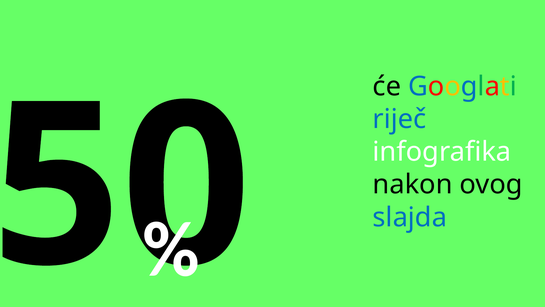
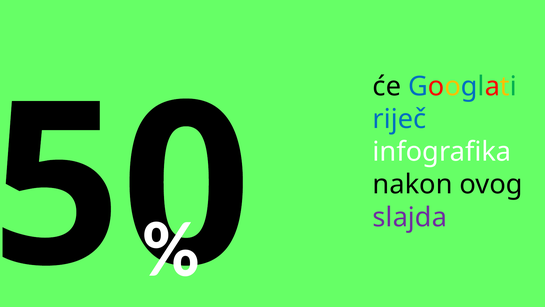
slajda colour: blue -> purple (410, 217)
